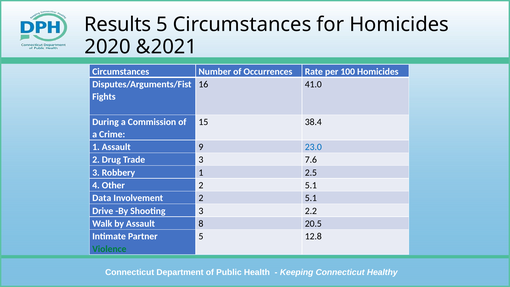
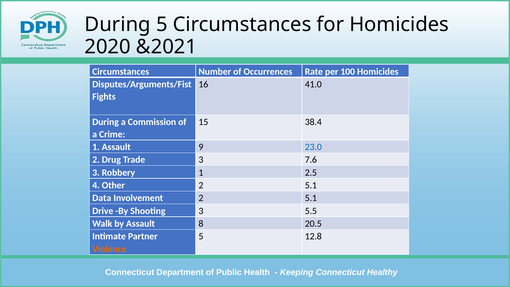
Results: Results -> During (118, 25)
2.2: 2.2 -> 5.5 (311, 211)
Violence colour: green -> orange (109, 249)
